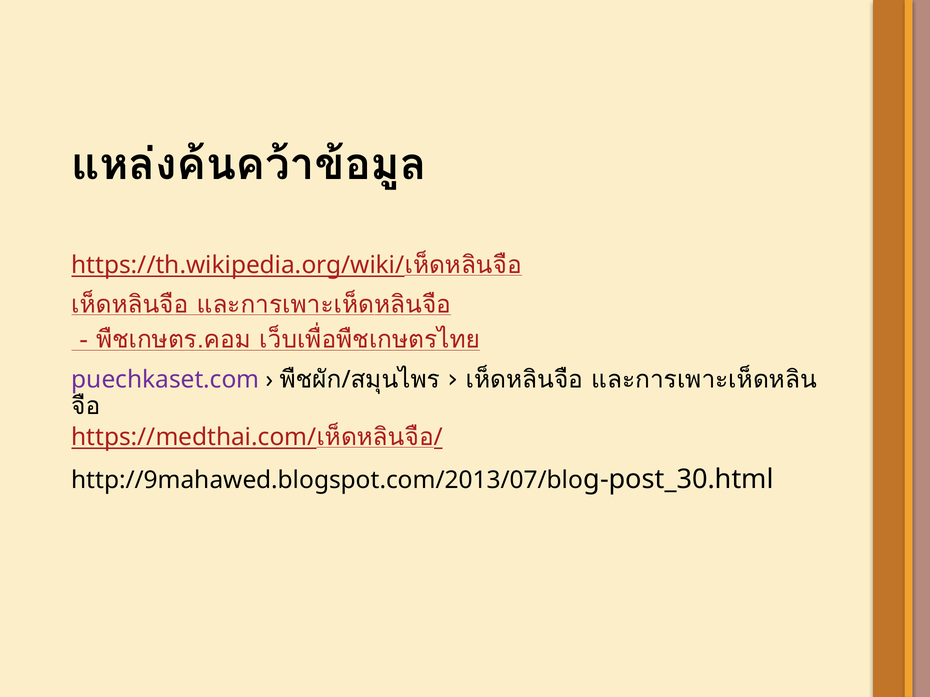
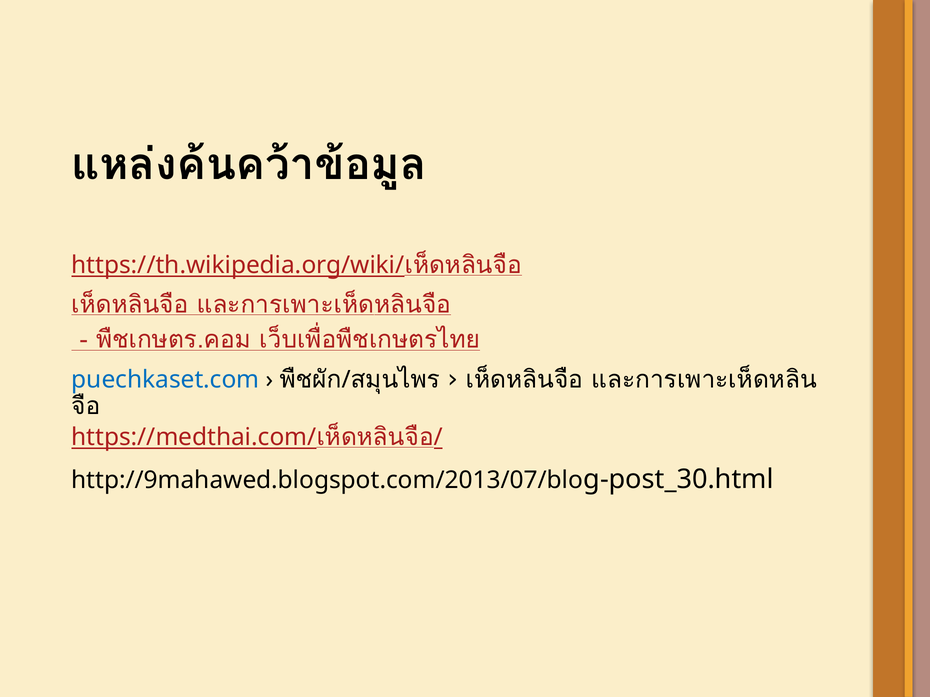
puechkaset.com colour: purple -> blue (165, 380)
